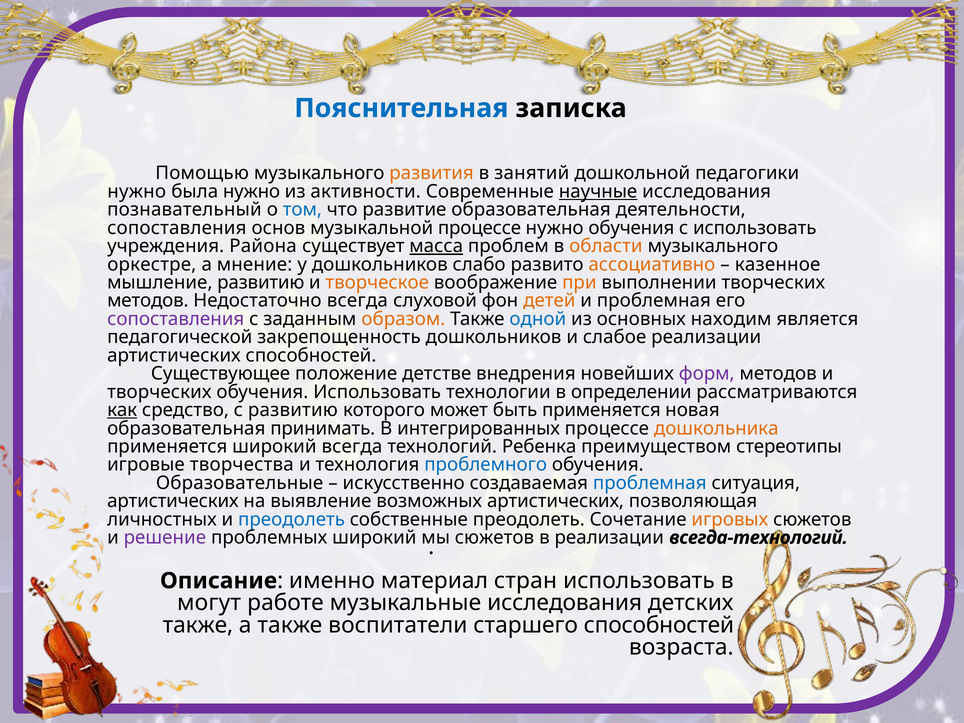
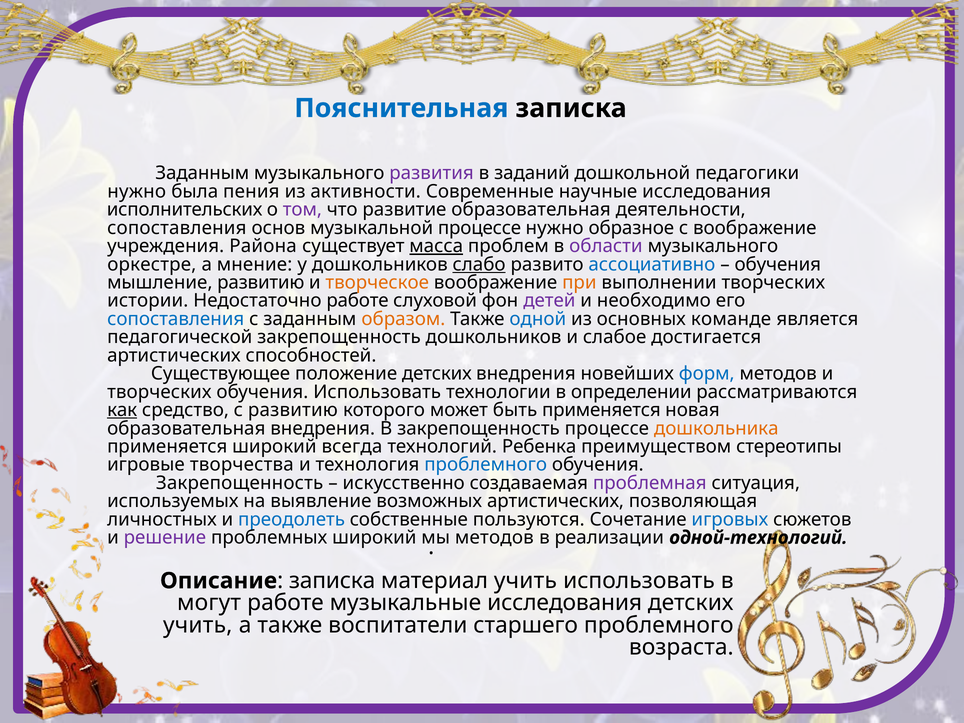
Помощью: Помощью -> Заданным (202, 173)
развития colour: orange -> purple (432, 173)
занятий: занятий -> заданий (532, 173)
была нужно: нужно -> пения (251, 192)
научные underline: present -> none (598, 192)
познавательный: познавательный -> исполнительских (185, 210)
том colour: blue -> purple (302, 210)
нужно обучения: обучения -> образное (631, 228)
с использовать: использовать -> воображение (755, 228)
области colour: orange -> purple (606, 246)
слабо underline: none -> present (479, 264)
ассоциативно colour: orange -> blue (652, 264)
казенное: казенное -> обучения (778, 264)
методов: методов -> истории (148, 301)
Недостаточно всегда: всегда -> работе (358, 301)
детей colour: orange -> purple (549, 301)
и проблемная: проблемная -> необходимо (654, 301)
сопоставления colour: purple -> blue (176, 319)
находим: находим -> команде (731, 319)
слабое реализации: реализации -> достигается (706, 337)
положение детстве: детстве -> детских (437, 374)
форм colour: purple -> blue (707, 374)
образовательная принимать: принимать -> внедрения (323, 428)
В интегрированных: интегрированных -> закрепощенность (479, 428)
Образовательные: Образовательные -> Закрепощенность (240, 483)
проблемная colour: blue -> purple (650, 483)
артистических: артистических -> используемых (173, 501)
собственные преодолеть: преодолеть -> пользуются (529, 519)
игровых colour: orange -> blue (730, 519)
сюжетов: сюжетов -> методов (494, 538)
всегда-технологий: всегда-технологий -> одной-технологий (758, 538)
Описание именно: именно -> записка (332, 581)
материал стран: стран -> учить (525, 581)
также: также -> учить (198, 625)
старшего способностей: способностей -> проблемного (659, 625)
